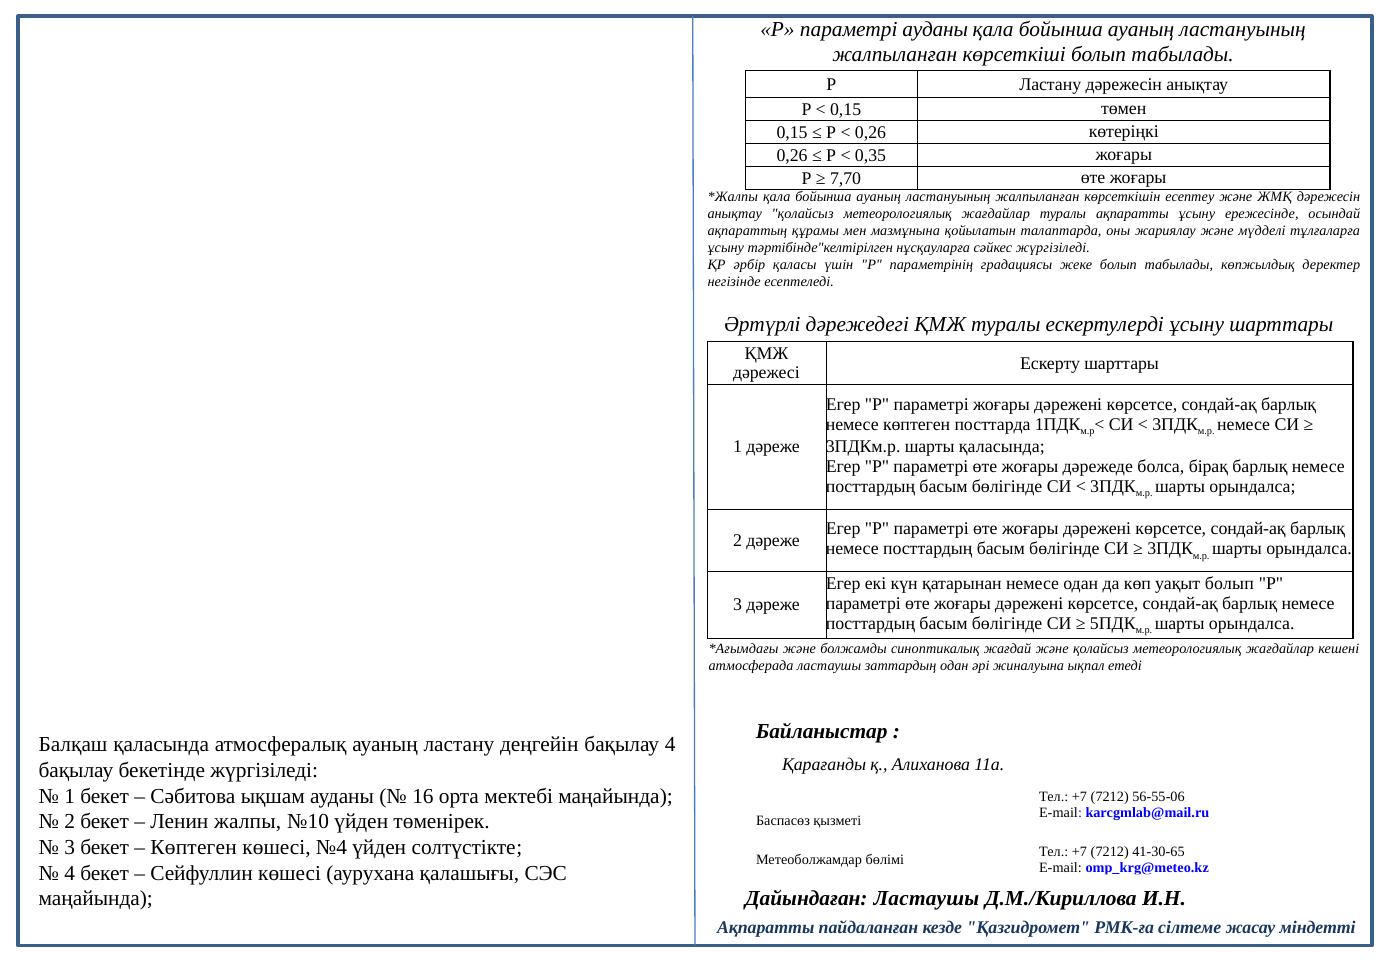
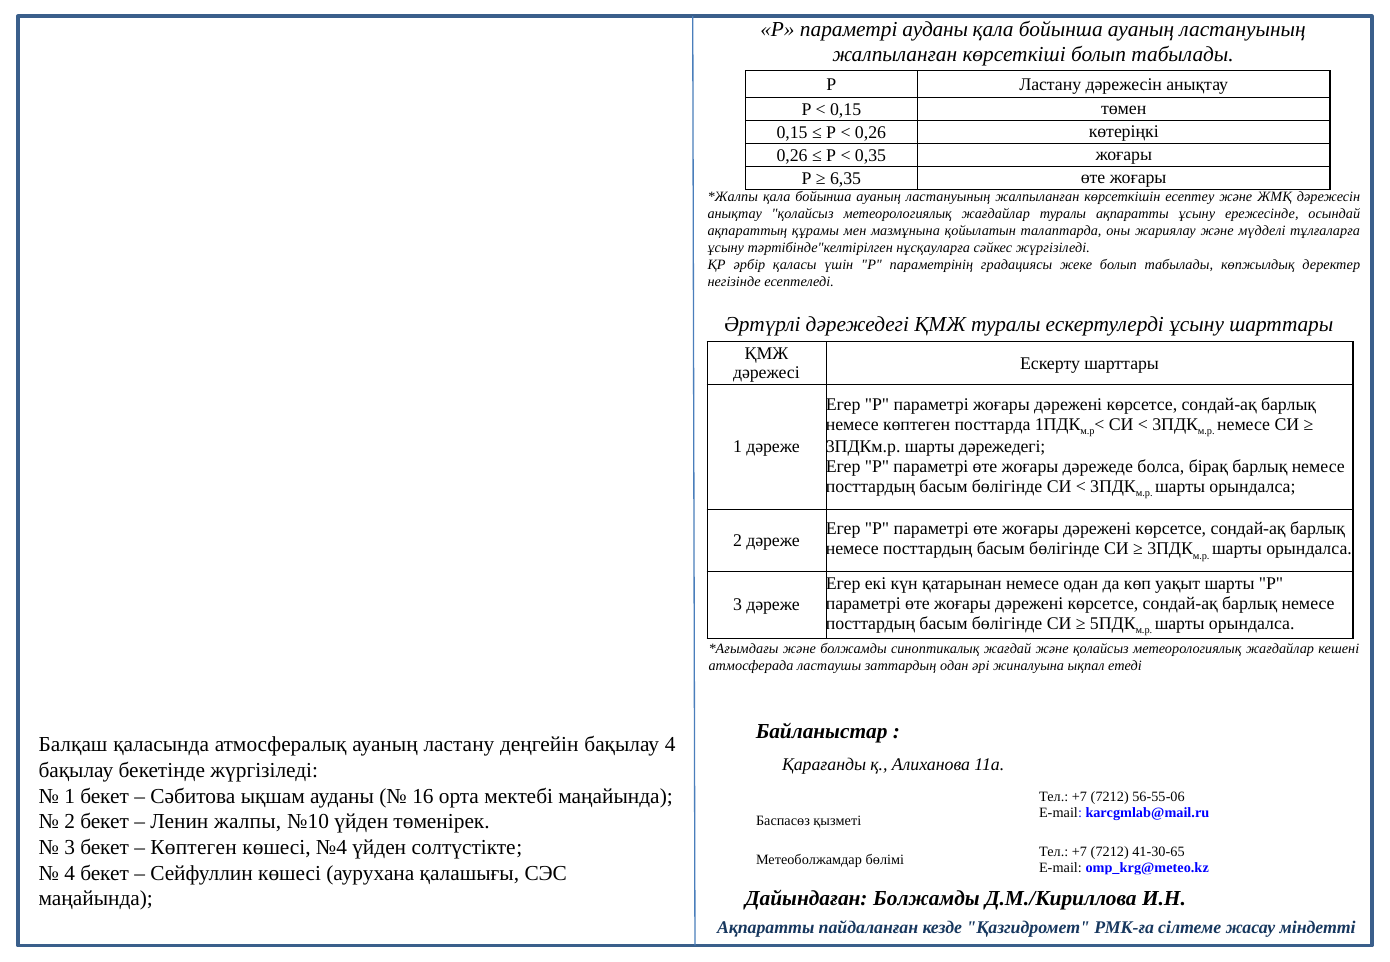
7,70: 7,70 -> 6,35 (846, 178)
шарты қаласында: қаласында -> дәрежедегі (1002, 447)
уақыт болып: болып -> шарты (1230, 584)
Дайындаған Ластаушы: Ластаушы -> Болжамды (926, 899)
